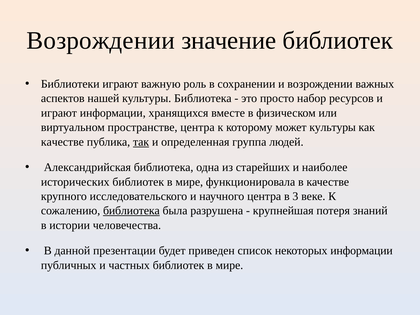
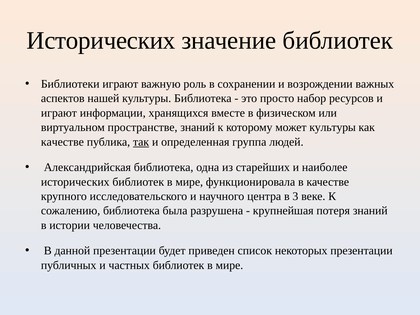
Возрождении: Возрождении -> Исторических (101, 41)
пространстве центра: центра -> знаний (198, 127)
библиотека underline: present -> none (131, 211)
некоторых информации: информации -> презентации (361, 251)
